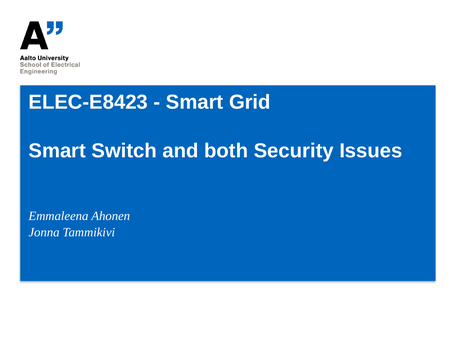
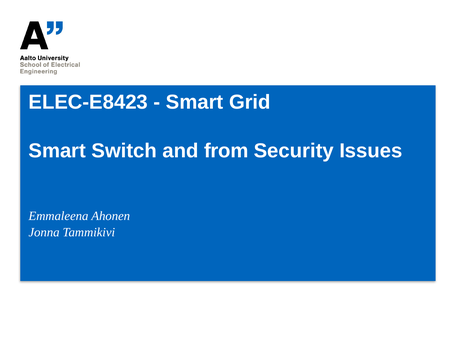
both: both -> from (226, 151)
